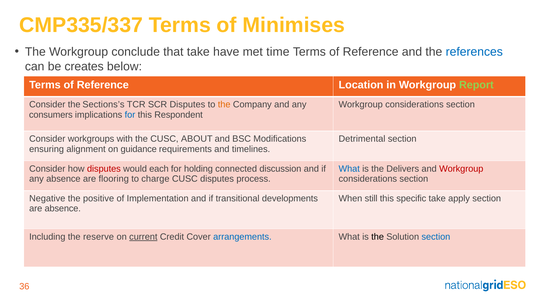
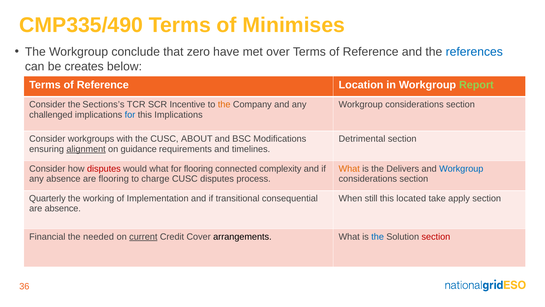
CMP335/337: CMP335/337 -> CMP335/490 (81, 25)
that take: take -> zero (198, 52)
time: time -> over (278, 52)
SCR Disputes: Disputes -> Incentive (187, 104)
consumers: consumers -> challenged (51, 115)
this Respondent: Respondent -> Implications (179, 115)
alignment underline: none -> present (86, 149)
would each: each -> what (159, 168)
for holding: holding -> flooring (198, 168)
discussion: discussion -> complexity (280, 168)
What colour: blue -> orange (349, 168)
Workgroup colour: red -> blue (461, 168)
Negative: Negative -> Quarterly (47, 198)
positive: positive -> working (99, 198)
developments: developments -> consequential (290, 198)
specific: specific -> located (411, 198)
Including: Including -> Financial (47, 236)
reserve: reserve -> needed (99, 236)
arrangements colour: blue -> black (242, 236)
the colour: black -> blue (378, 236)
section colour: blue -> red (436, 236)
